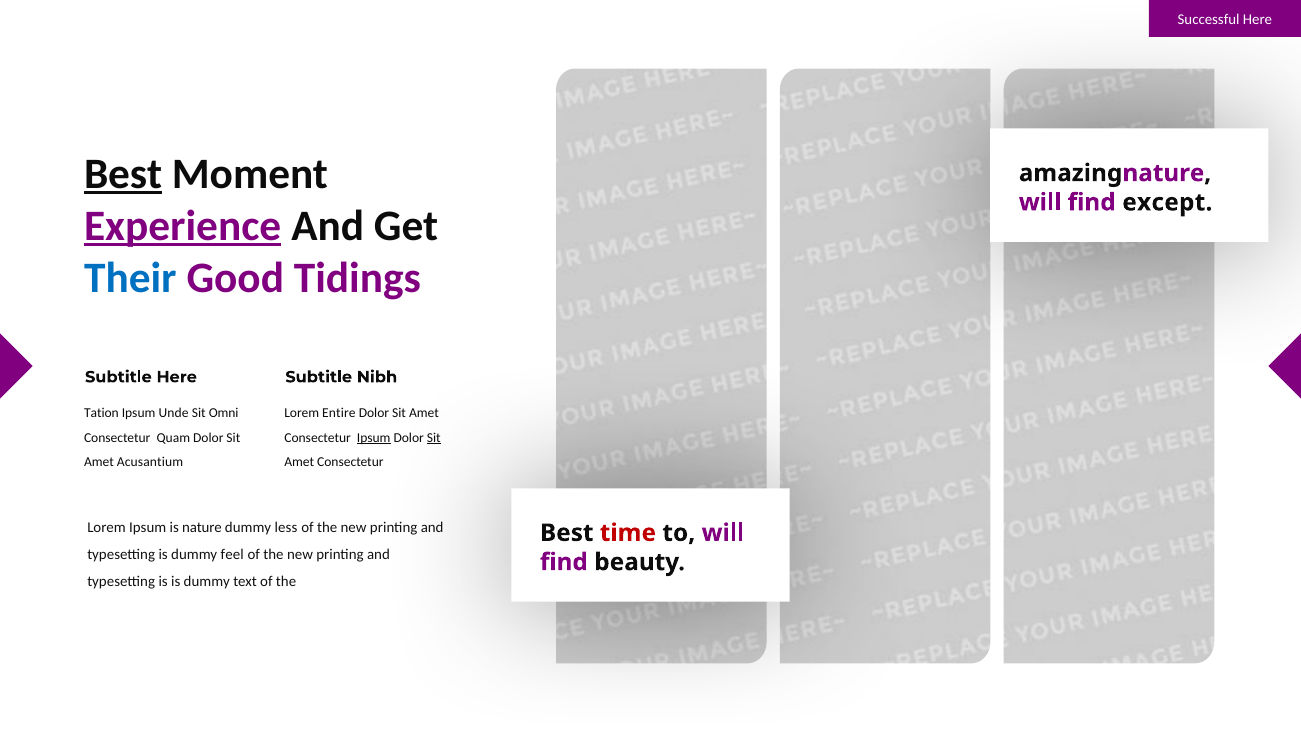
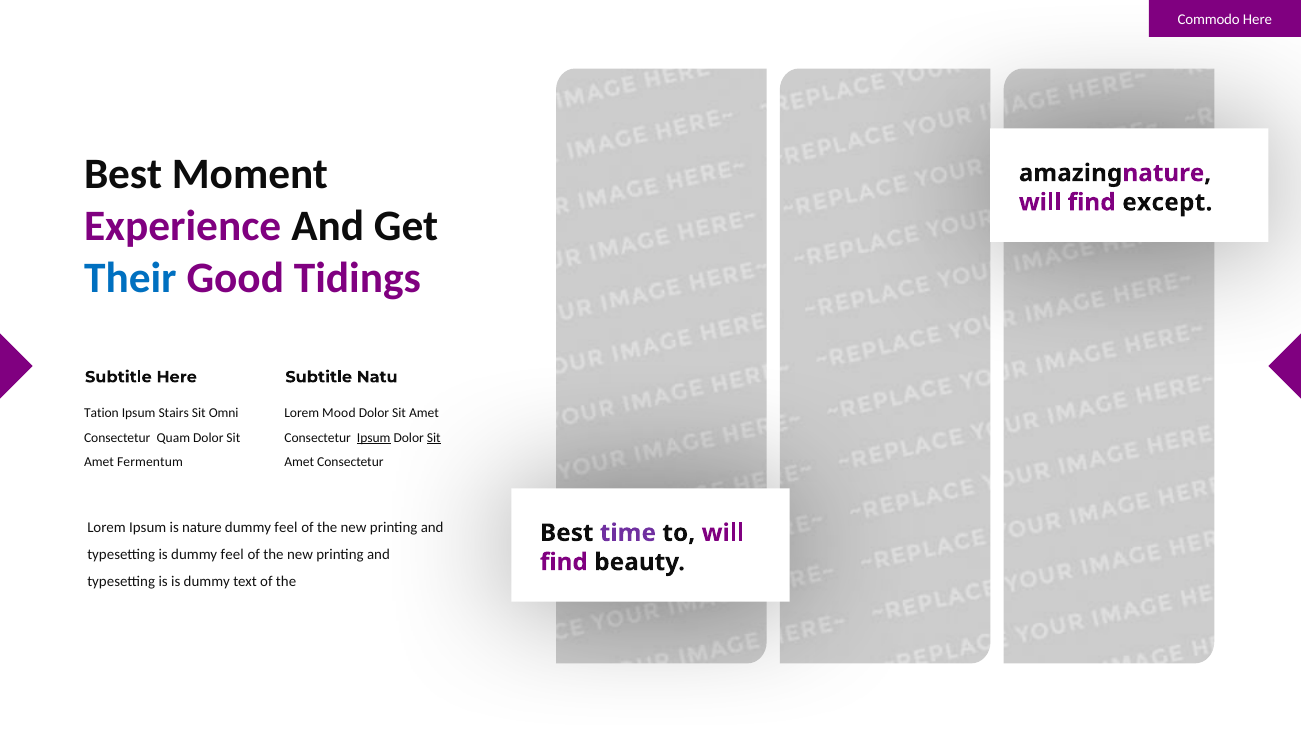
Successful: Successful -> Commodo (1209, 19)
Best underline: present -> none (123, 174)
Experience underline: present -> none (183, 226)
Nibh: Nibh -> Natu (377, 377)
Unde: Unde -> Stairs (174, 413)
Entire: Entire -> Mood (339, 413)
Acusantium: Acusantium -> Fermentum (150, 462)
less: less -> feel (286, 527)
time colour: red -> purple (628, 533)
